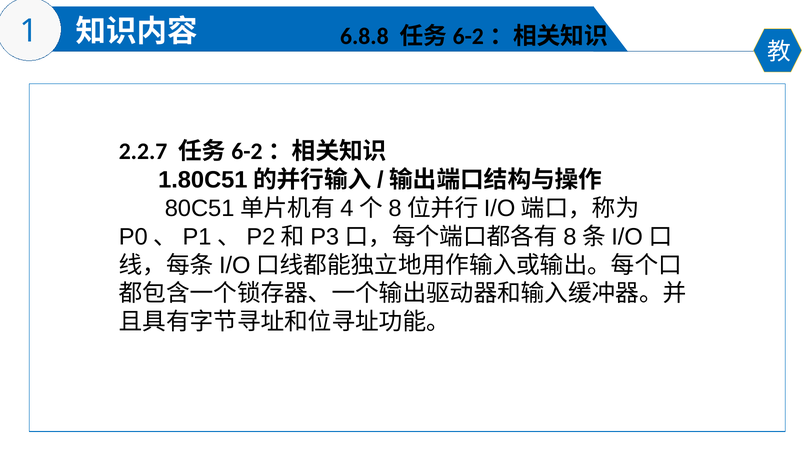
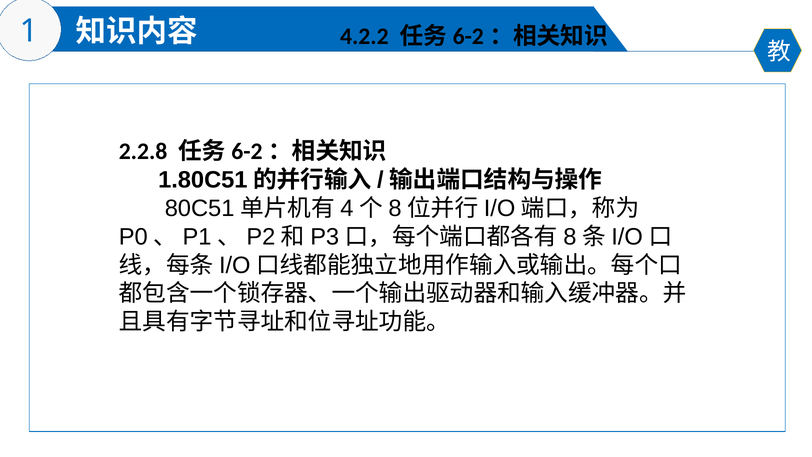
6.8.8: 6.8.8 -> 4.2.2 (364, 36)
2.2.7: 2.2.7 -> 2.2.8 (143, 151)
